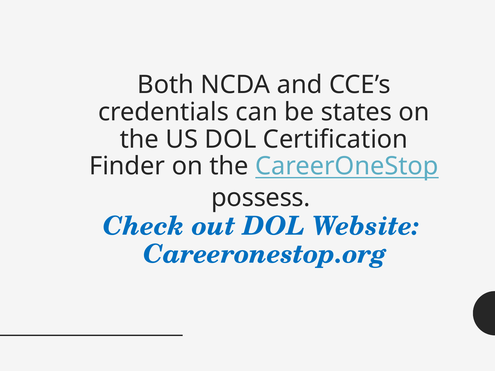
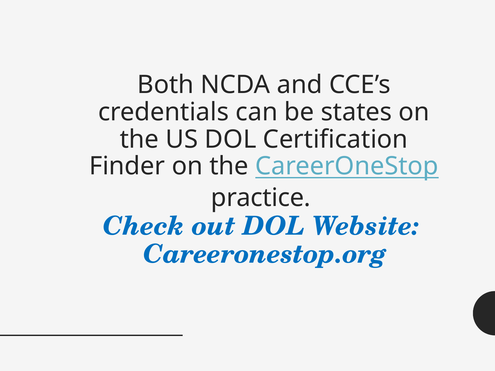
possess: possess -> practice (261, 198)
